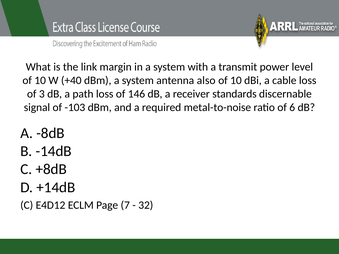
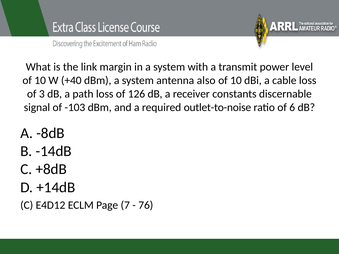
146: 146 -> 126 (136, 94)
standards: standards -> constants (234, 94)
metal-to-noise: metal-to-noise -> outlet-to-noise (217, 108)
32: 32 -> 76 (146, 205)
